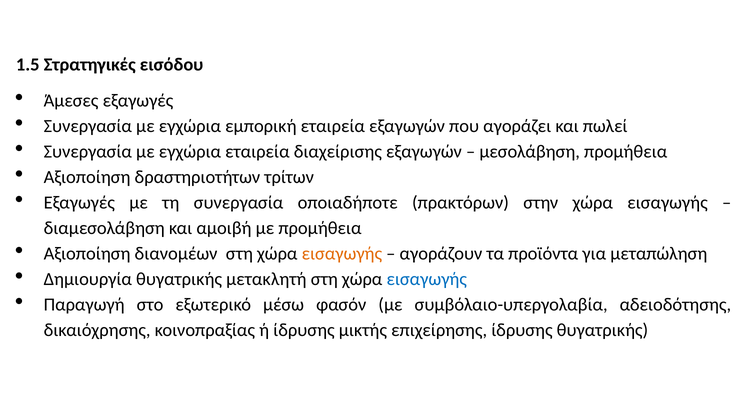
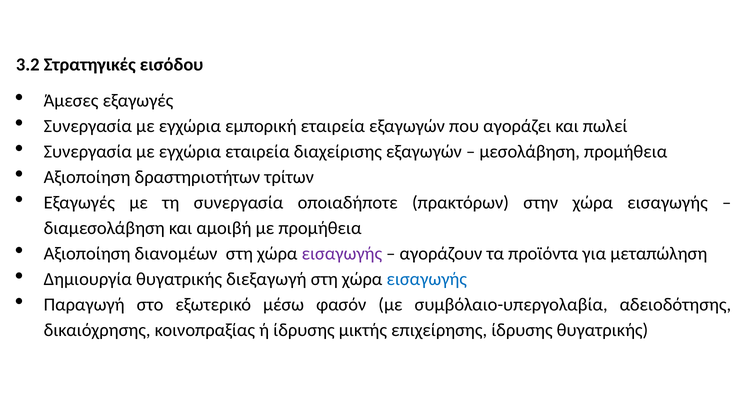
1.5: 1.5 -> 3.2 (28, 65)
εισαγωγής colour: orange -> purple (342, 253)
μετακλητή: μετακλητή -> διεξαγωγή (266, 279)
